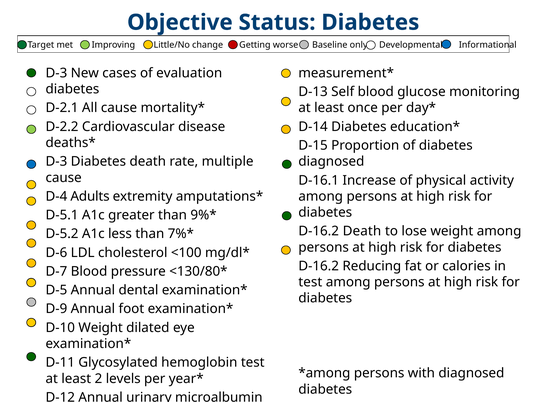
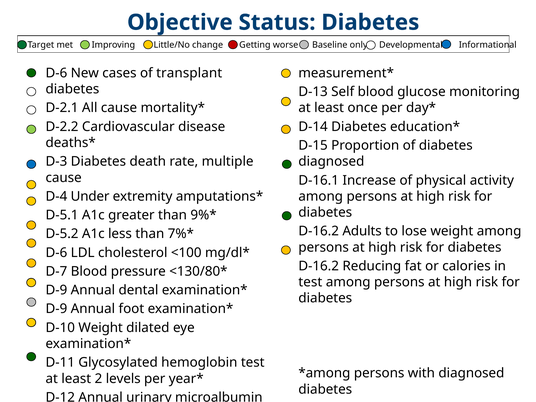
D-3: D-3 -> D-6 (56, 73)
evaluation: evaluation -> transplant (189, 73)
Adults: Adults -> Under (90, 196)
D-16.2 Death: Death -> Adults (362, 231)
D-5: D-5 -> D-9 (56, 290)
